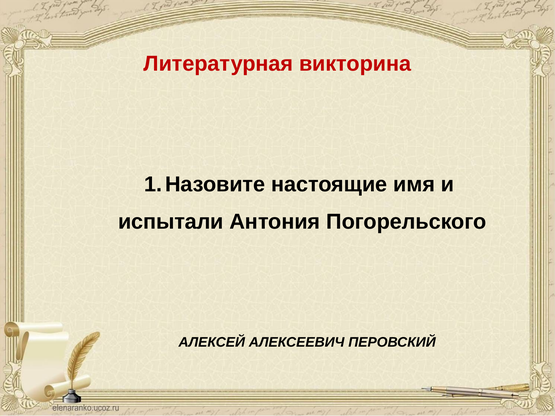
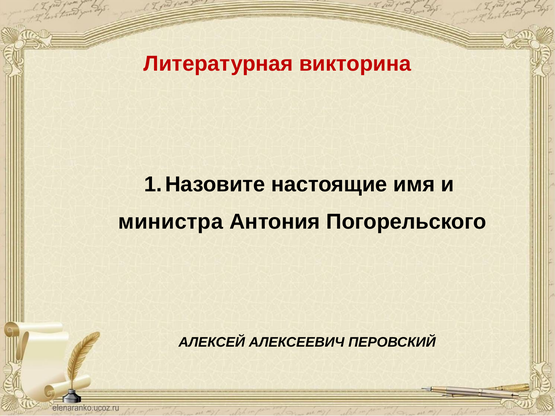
испытали: испытали -> министра (171, 222)
